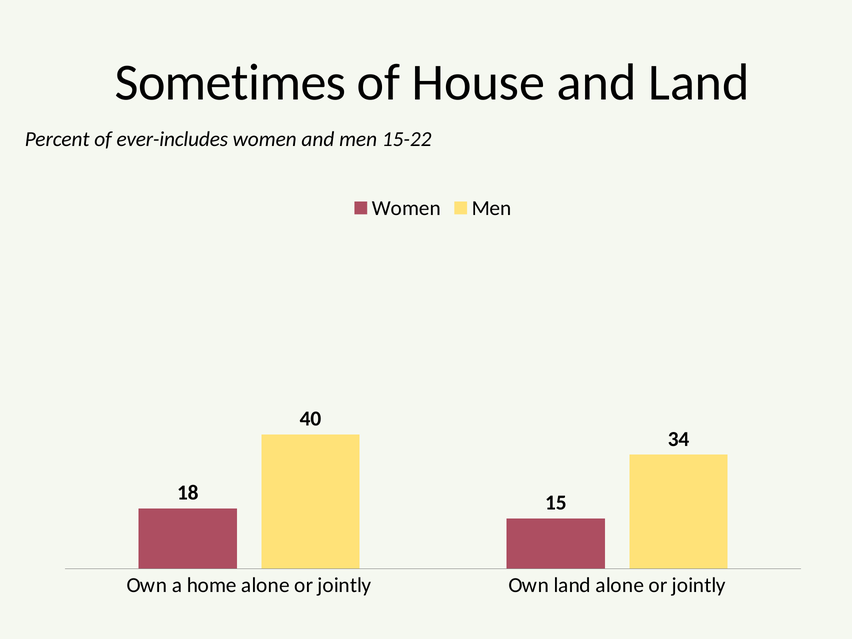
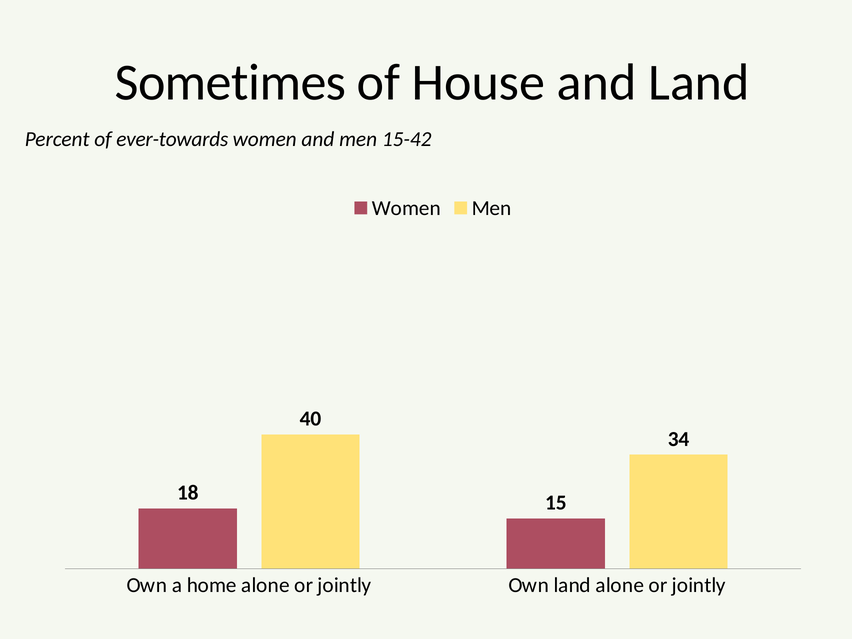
ever-includes: ever-includes -> ever-towards (172, 139)
15-22: 15-22 -> 15-42 (407, 139)
